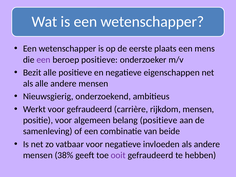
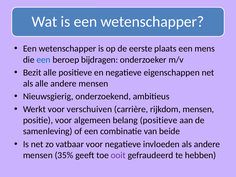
een colour: purple -> blue (44, 60)
beroep positieve: positieve -> bijdragen (100, 60)
voor gefraudeerd: gefraudeerd -> verschuiven (89, 109)
38%: 38% -> 35% (64, 155)
